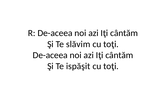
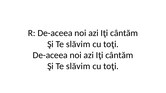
ispăşit: ispăşit -> slăvim (78, 66)
